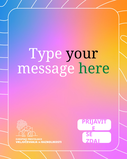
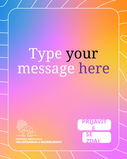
here colour: green -> purple (94, 68)
